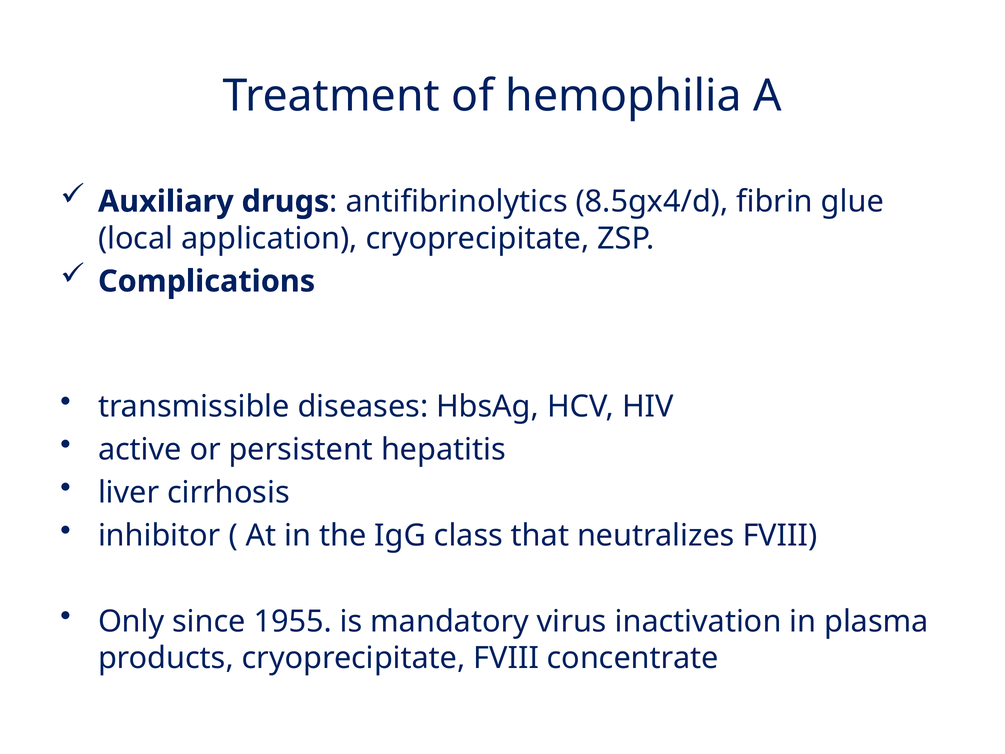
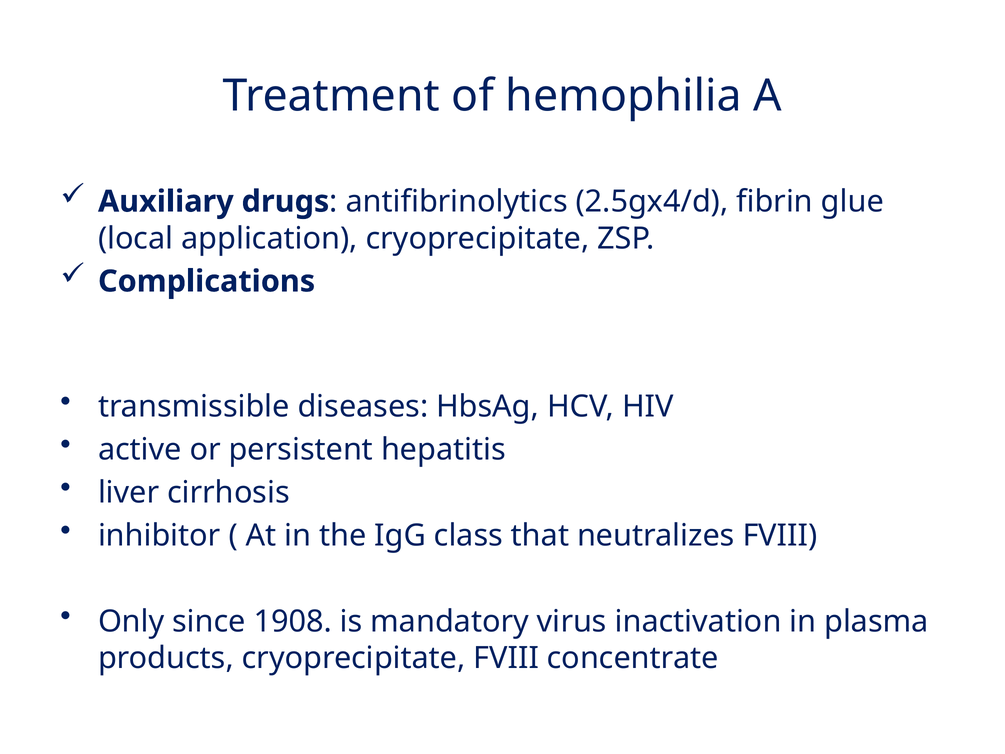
8.5gx4/d: 8.5gx4/d -> 2.5gx4/d (652, 201)
1955: 1955 -> 1908 (293, 621)
